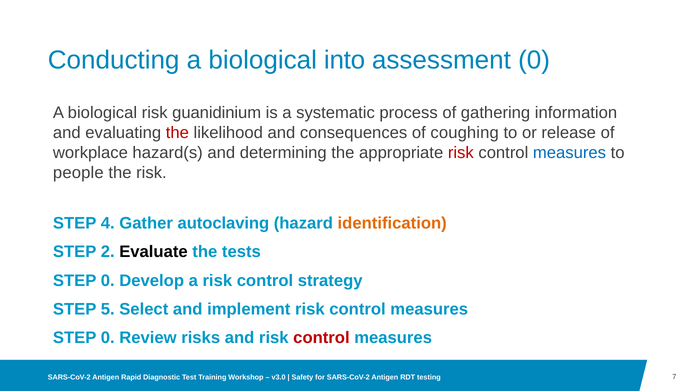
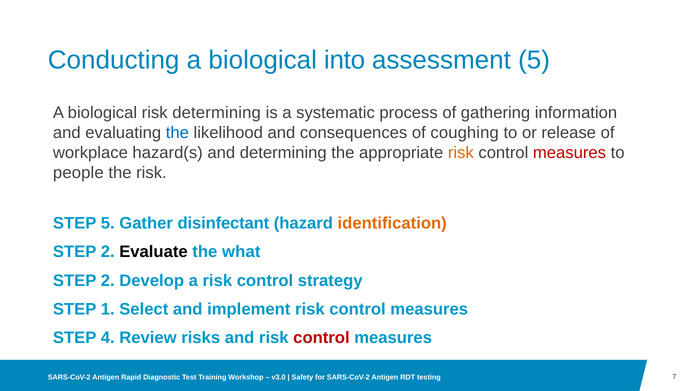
assessment 0: 0 -> 5 (534, 60)
risk guanidinium: guanidinium -> determining (217, 113)
the colour: red -> blue (177, 133)
risk colour: red -> orange (461, 153)
measures colour: blue -> red (569, 153)
STEP 4: 4 -> 5 (108, 223)
autoclaving: autoclaving -> disinfectant (223, 223)
tests: tests -> what (241, 252)
0: 0 -> 2 (108, 281)
5: 5 -> 1 (108, 309)
0: 0 -> 4 (108, 338)
